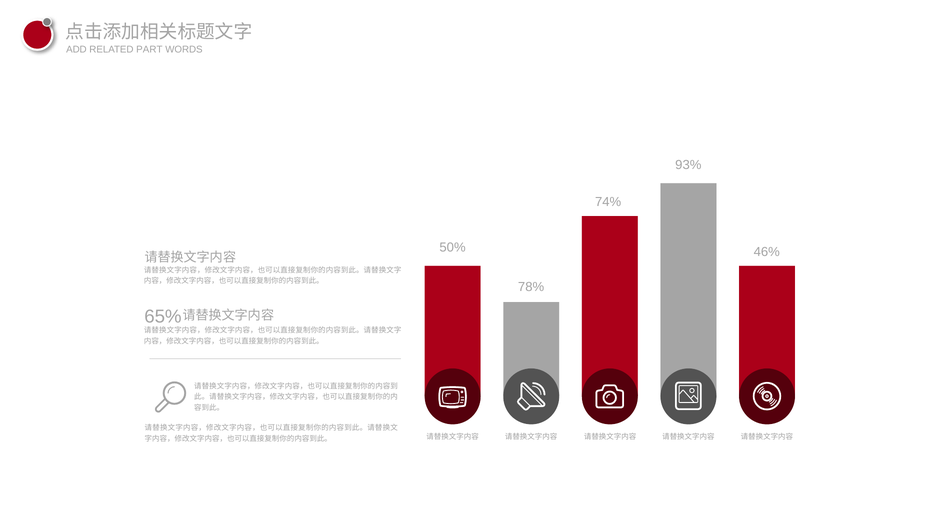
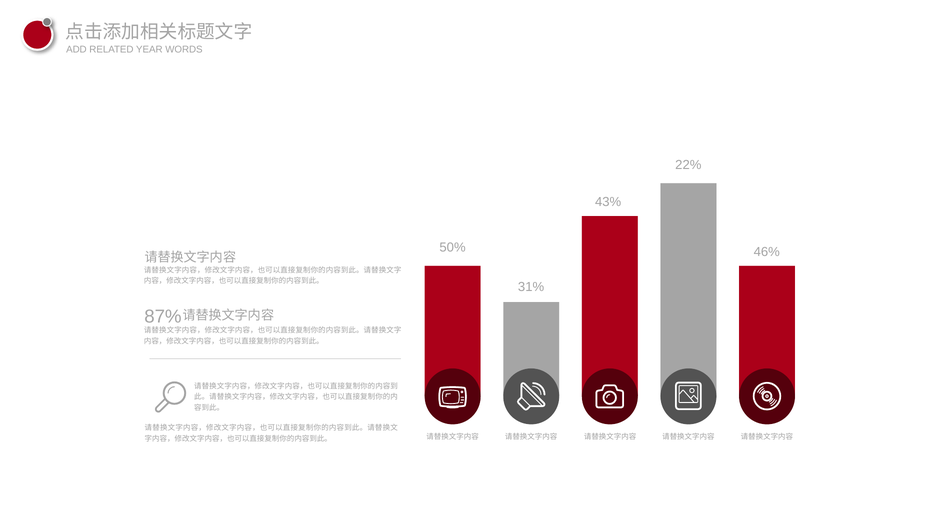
PART: PART -> YEAR (149, 50)
93%: 93% -> 22% (688, 165)
74%: 74% -> 43% (608, 202)
78%: 78% -> 31% (531, 287)
65%: 65% -> 87% (163, 317)
